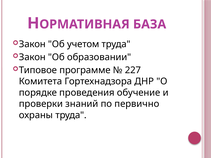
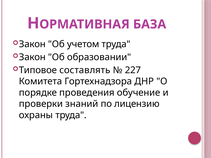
программе: программе -> составлять (85, 70)
первично: первично -> лицензию (137, 104)
